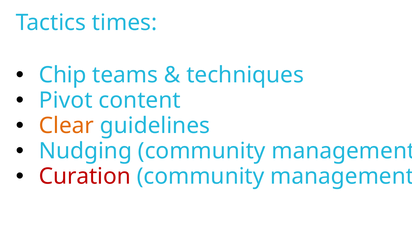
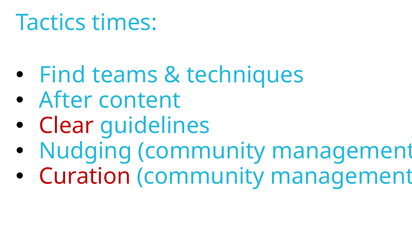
Chip: Chip -> Find (62, 75)
Pivot: Pivot -> After (66, 101)
Clear colour: orange -> red (66, 126)
